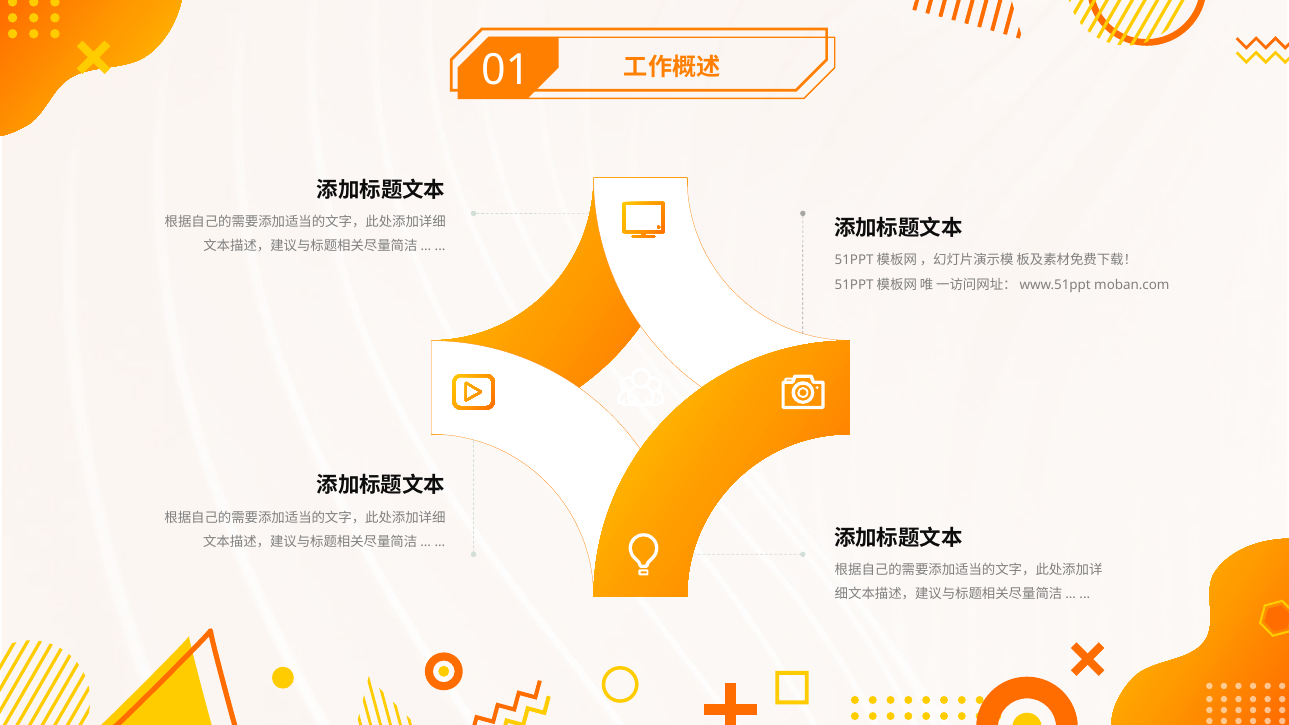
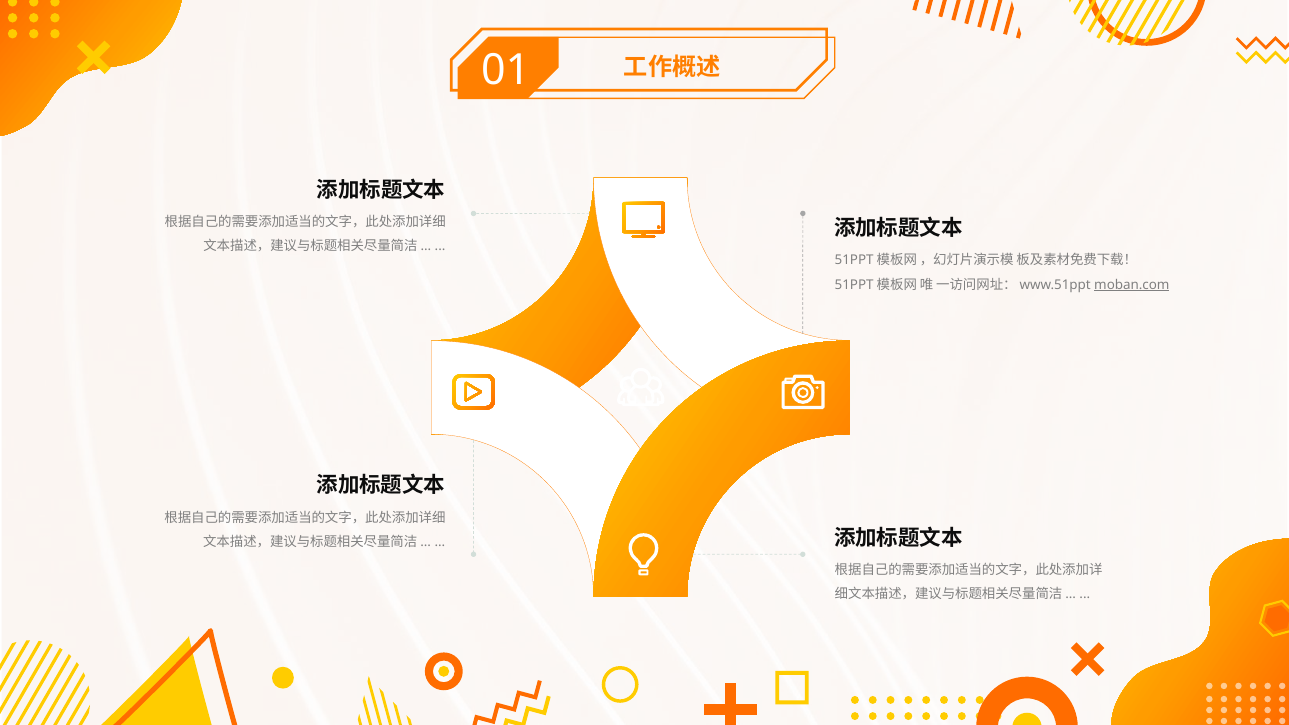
moban.com underline: none -> present (1132, 285)
